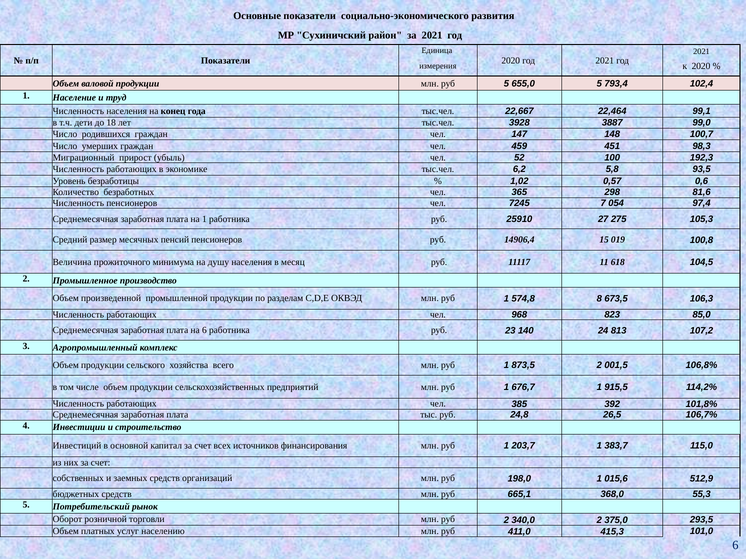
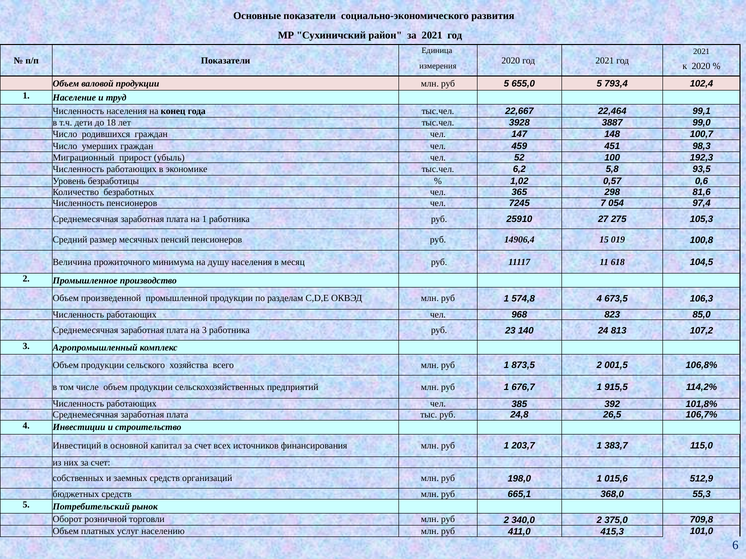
574,8 8: 8 -> 4 (599, 299)
на 6: 6 -> 3 (204, 331)
293,5: 293,5 -> 709,8 (702, 520)
